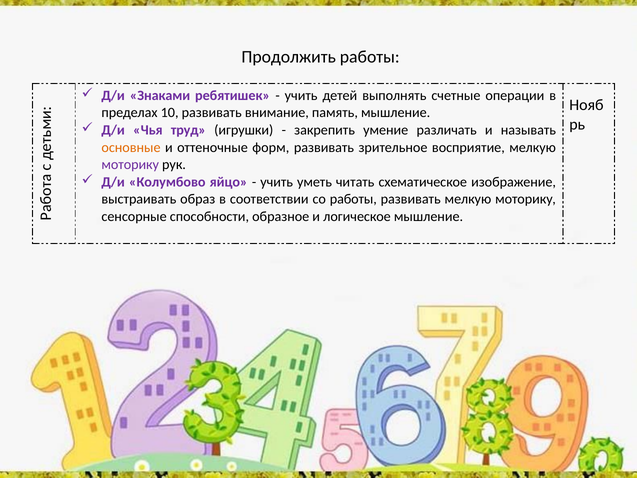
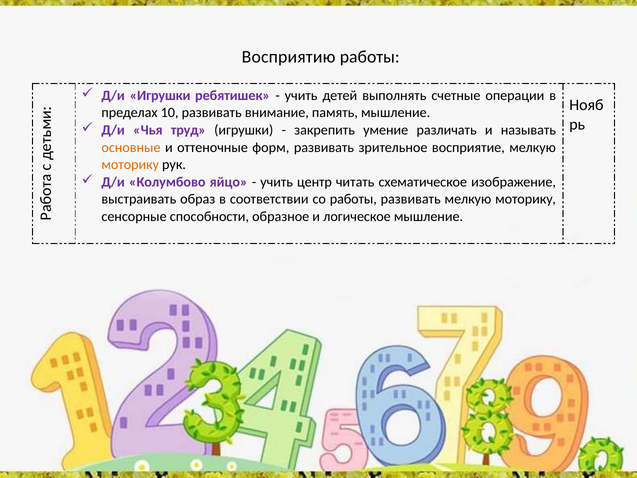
Продолжить: Продолжить -> Восприятию (289, 57)
Д/и Знаками: Знаками -> Игрушки (160, 95)
моторику colour: purple -> orange (130, 165)
уметь: уметь -> центр (315, 182)
